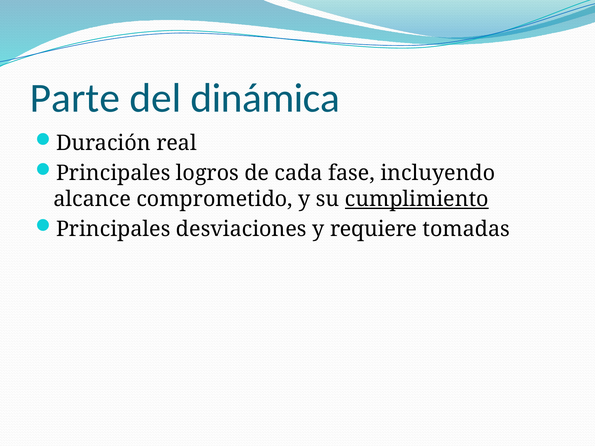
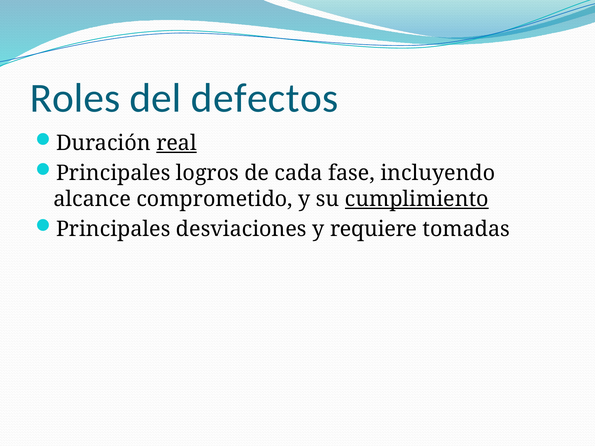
Parte: Parte -> Roles (75, 98)
dinámica: dinámica -> defectos (265, 98)
real underline: none -> present (177, 143)
